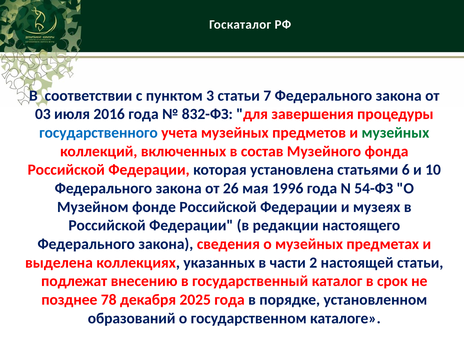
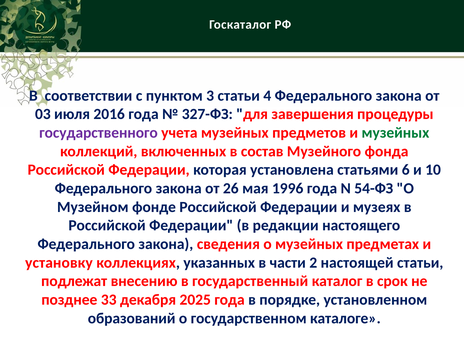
7: 7 -> 4 (267, 96)
832-ФЗ: 832-ФЗ -> 327-ФЗ (207, 114)
государственного colour: blue -> purple (98, 133)
выделена: выделена -> установку (59, 263)
78: 78 -> 33 (109, 300)
